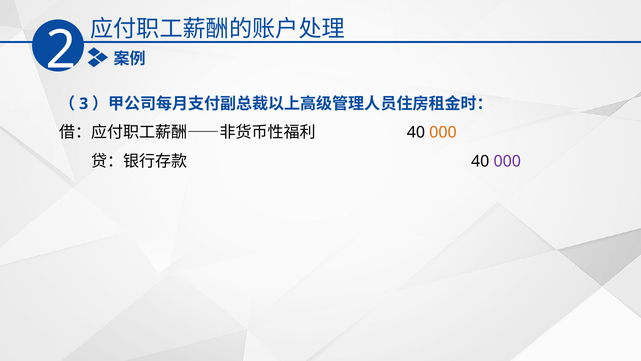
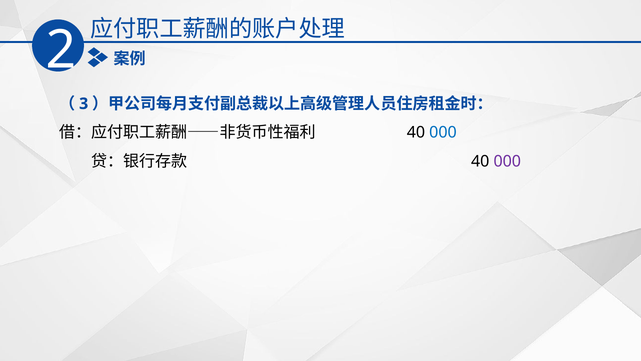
000 colour: orange -> blue (443, 132)
